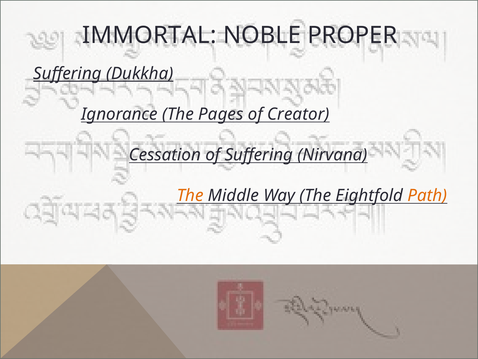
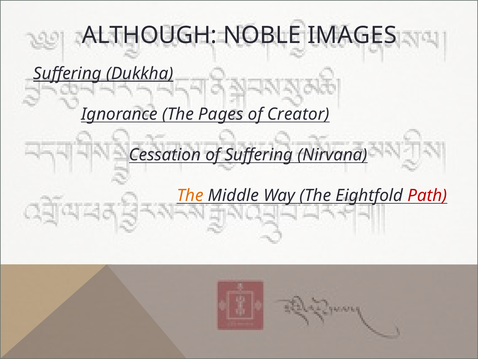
IMMORTAL: IMMORTAL -> ALTHOUGH (149, 35)
PROPER: PROPER -> IMAGES (352, 35)
Path colour: orange -> red (427, 195)
